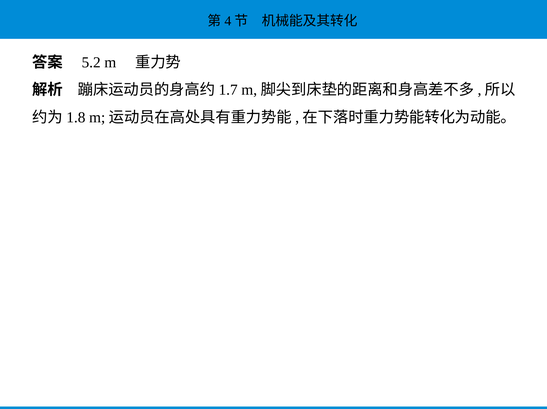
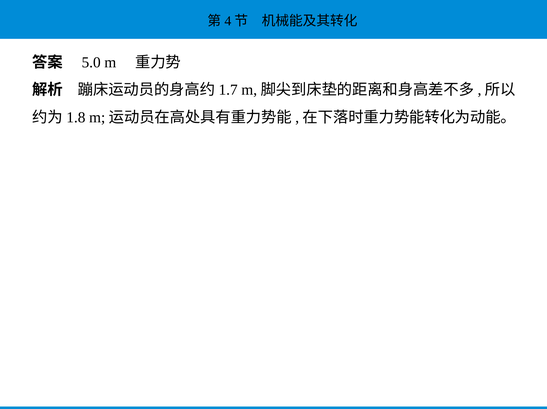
5.2: 5.2 -> 5.0 (91, 62)
